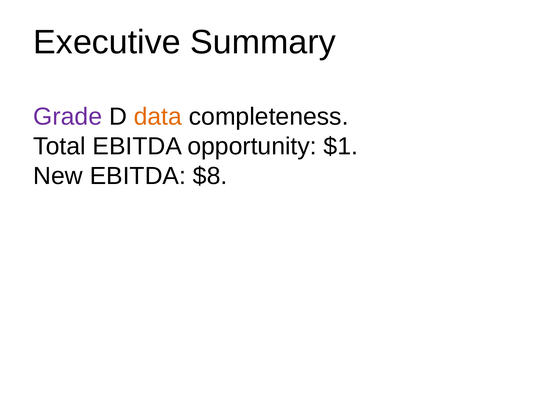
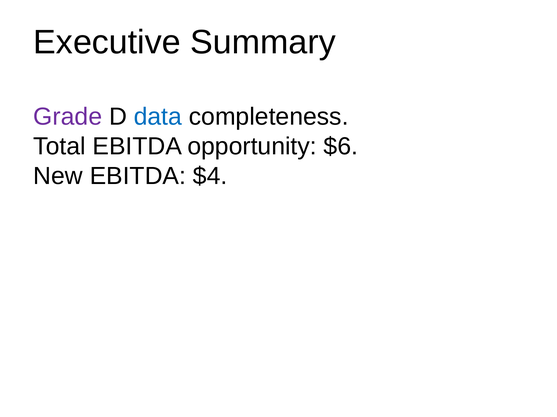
data colour: orange -> blue (158, 117)
$1: $1 -> $6 (341, 147)
$8: $8 -> $4 (210, 176)
